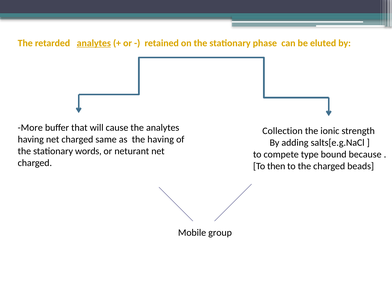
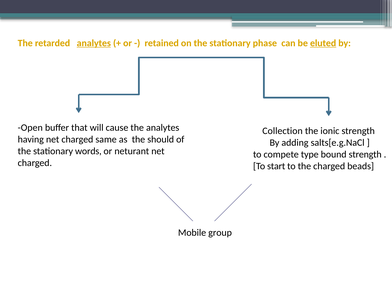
eluted underline: none -> present (323, 43)
More: More -> Open (30, 128)
the having: having -> should (161, 139)
bound because: because -> strength (365, 154)
then: then -> start (276, 166)
